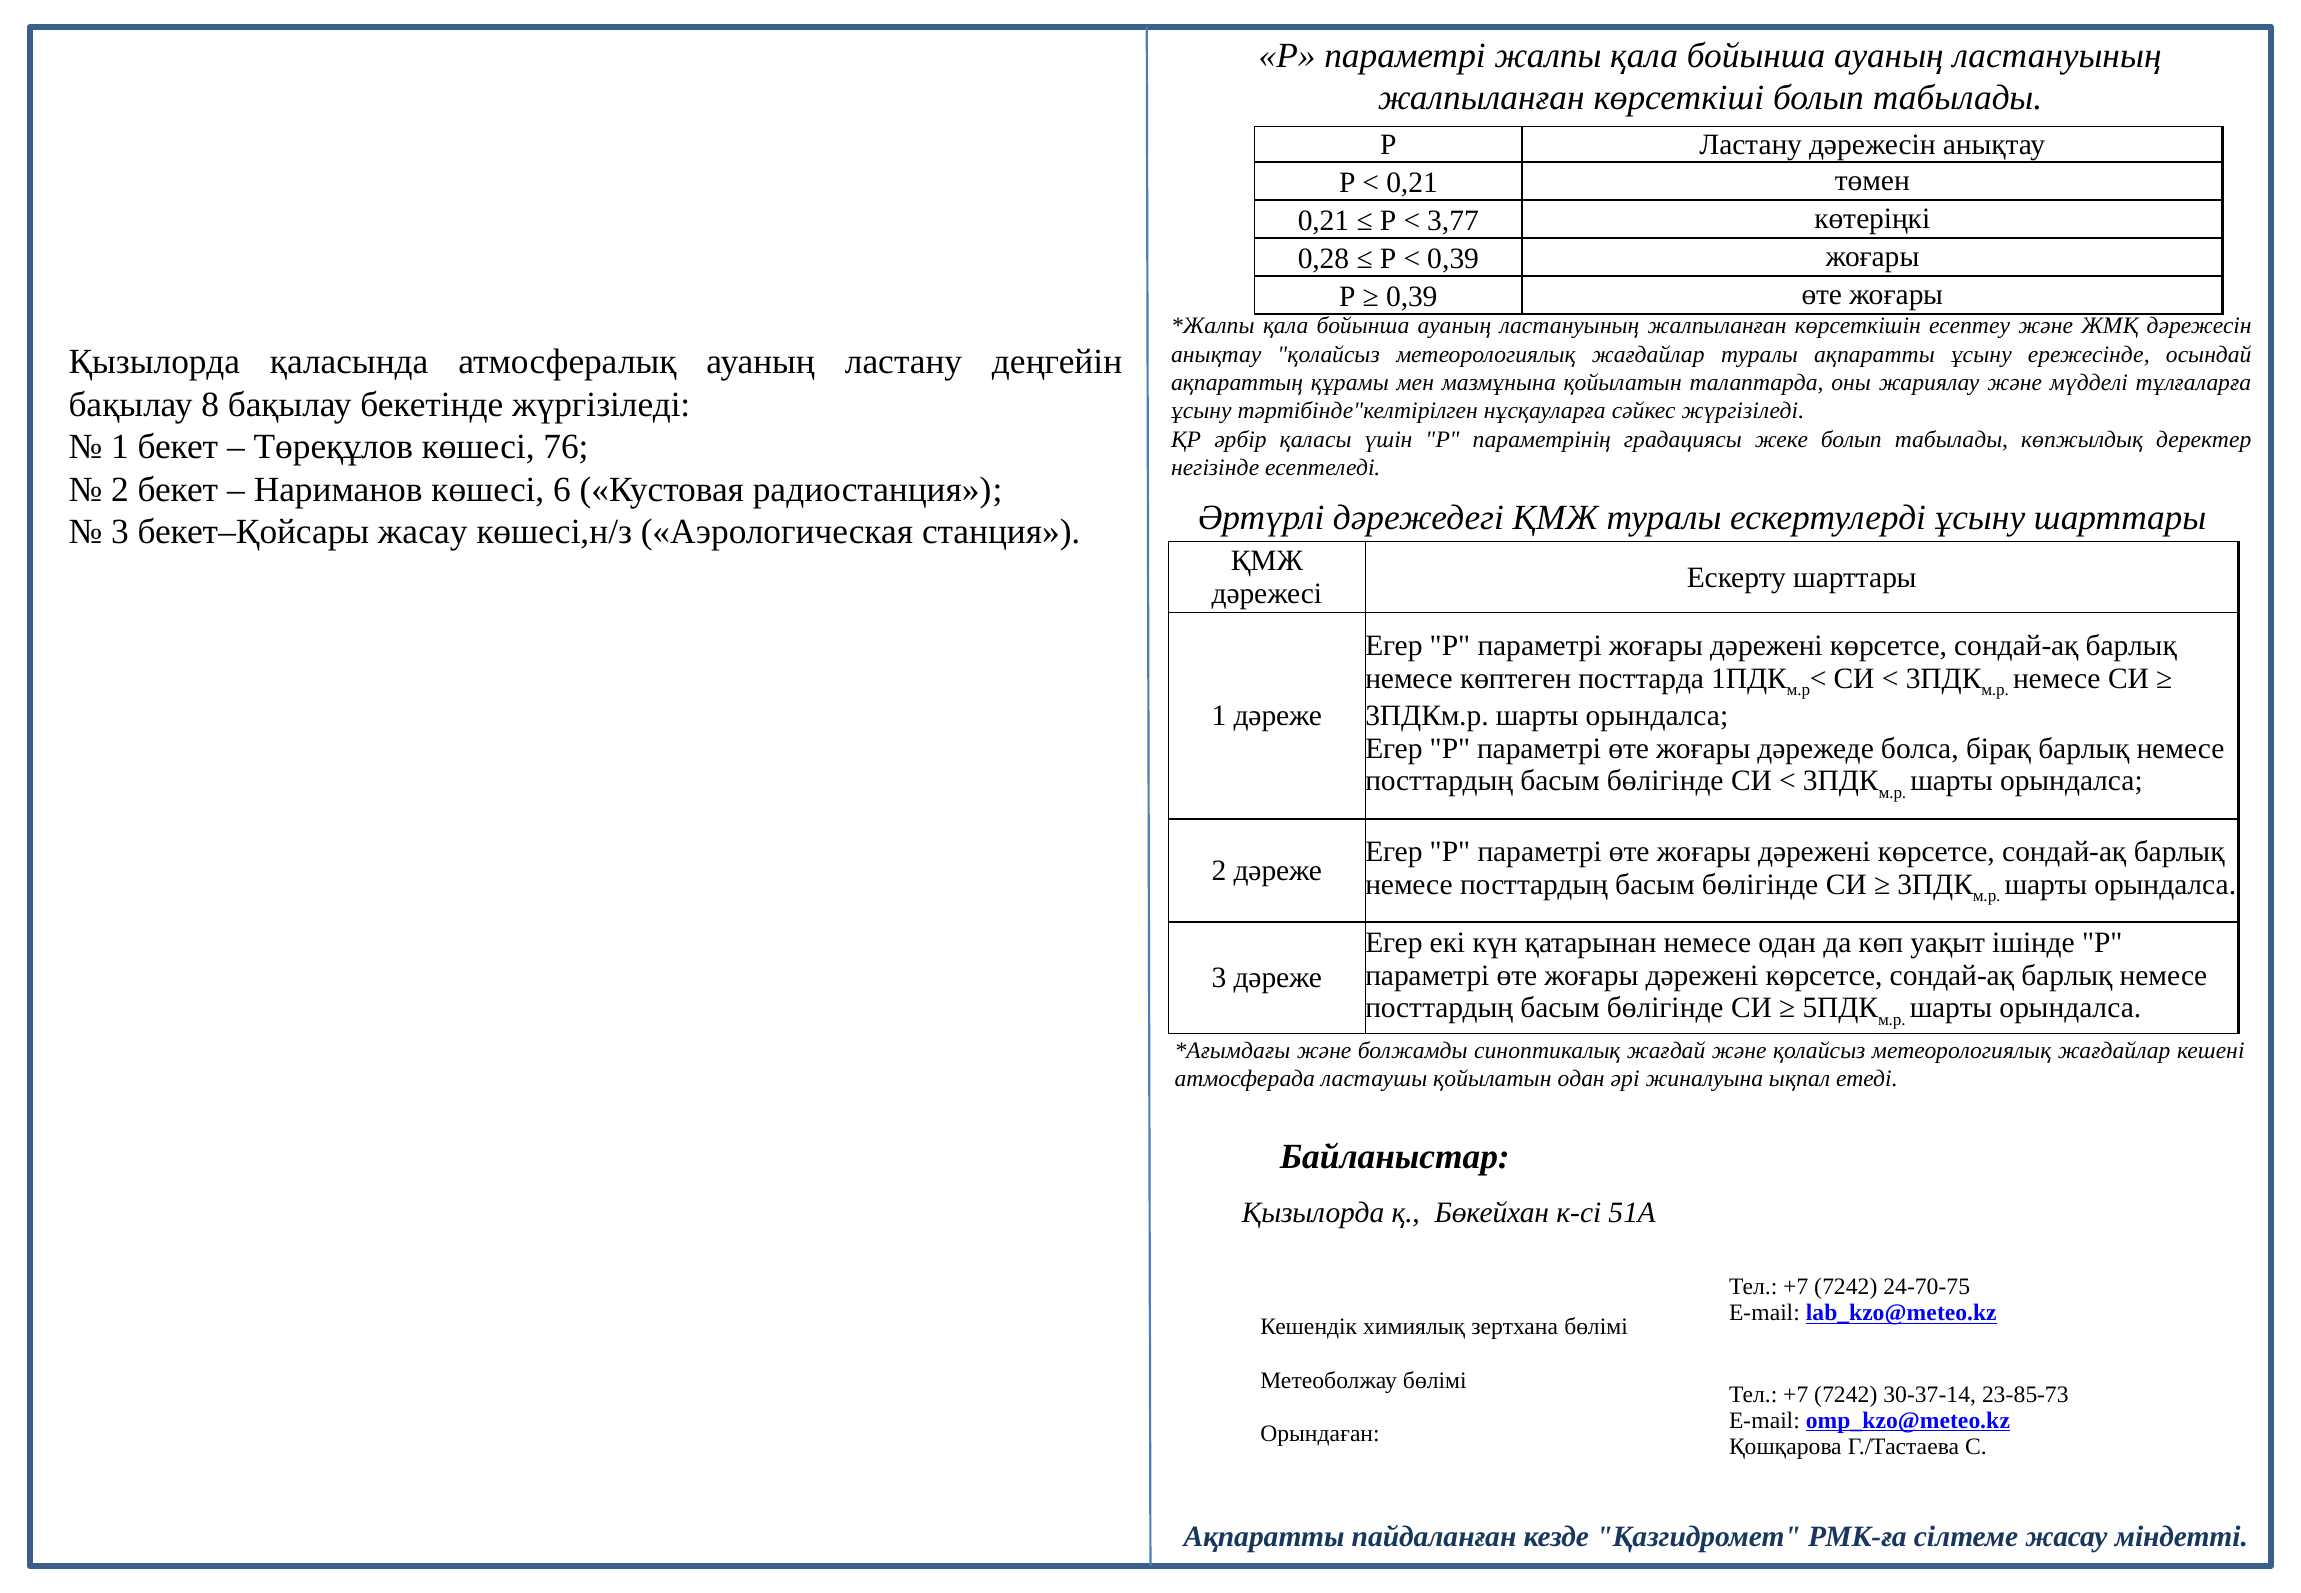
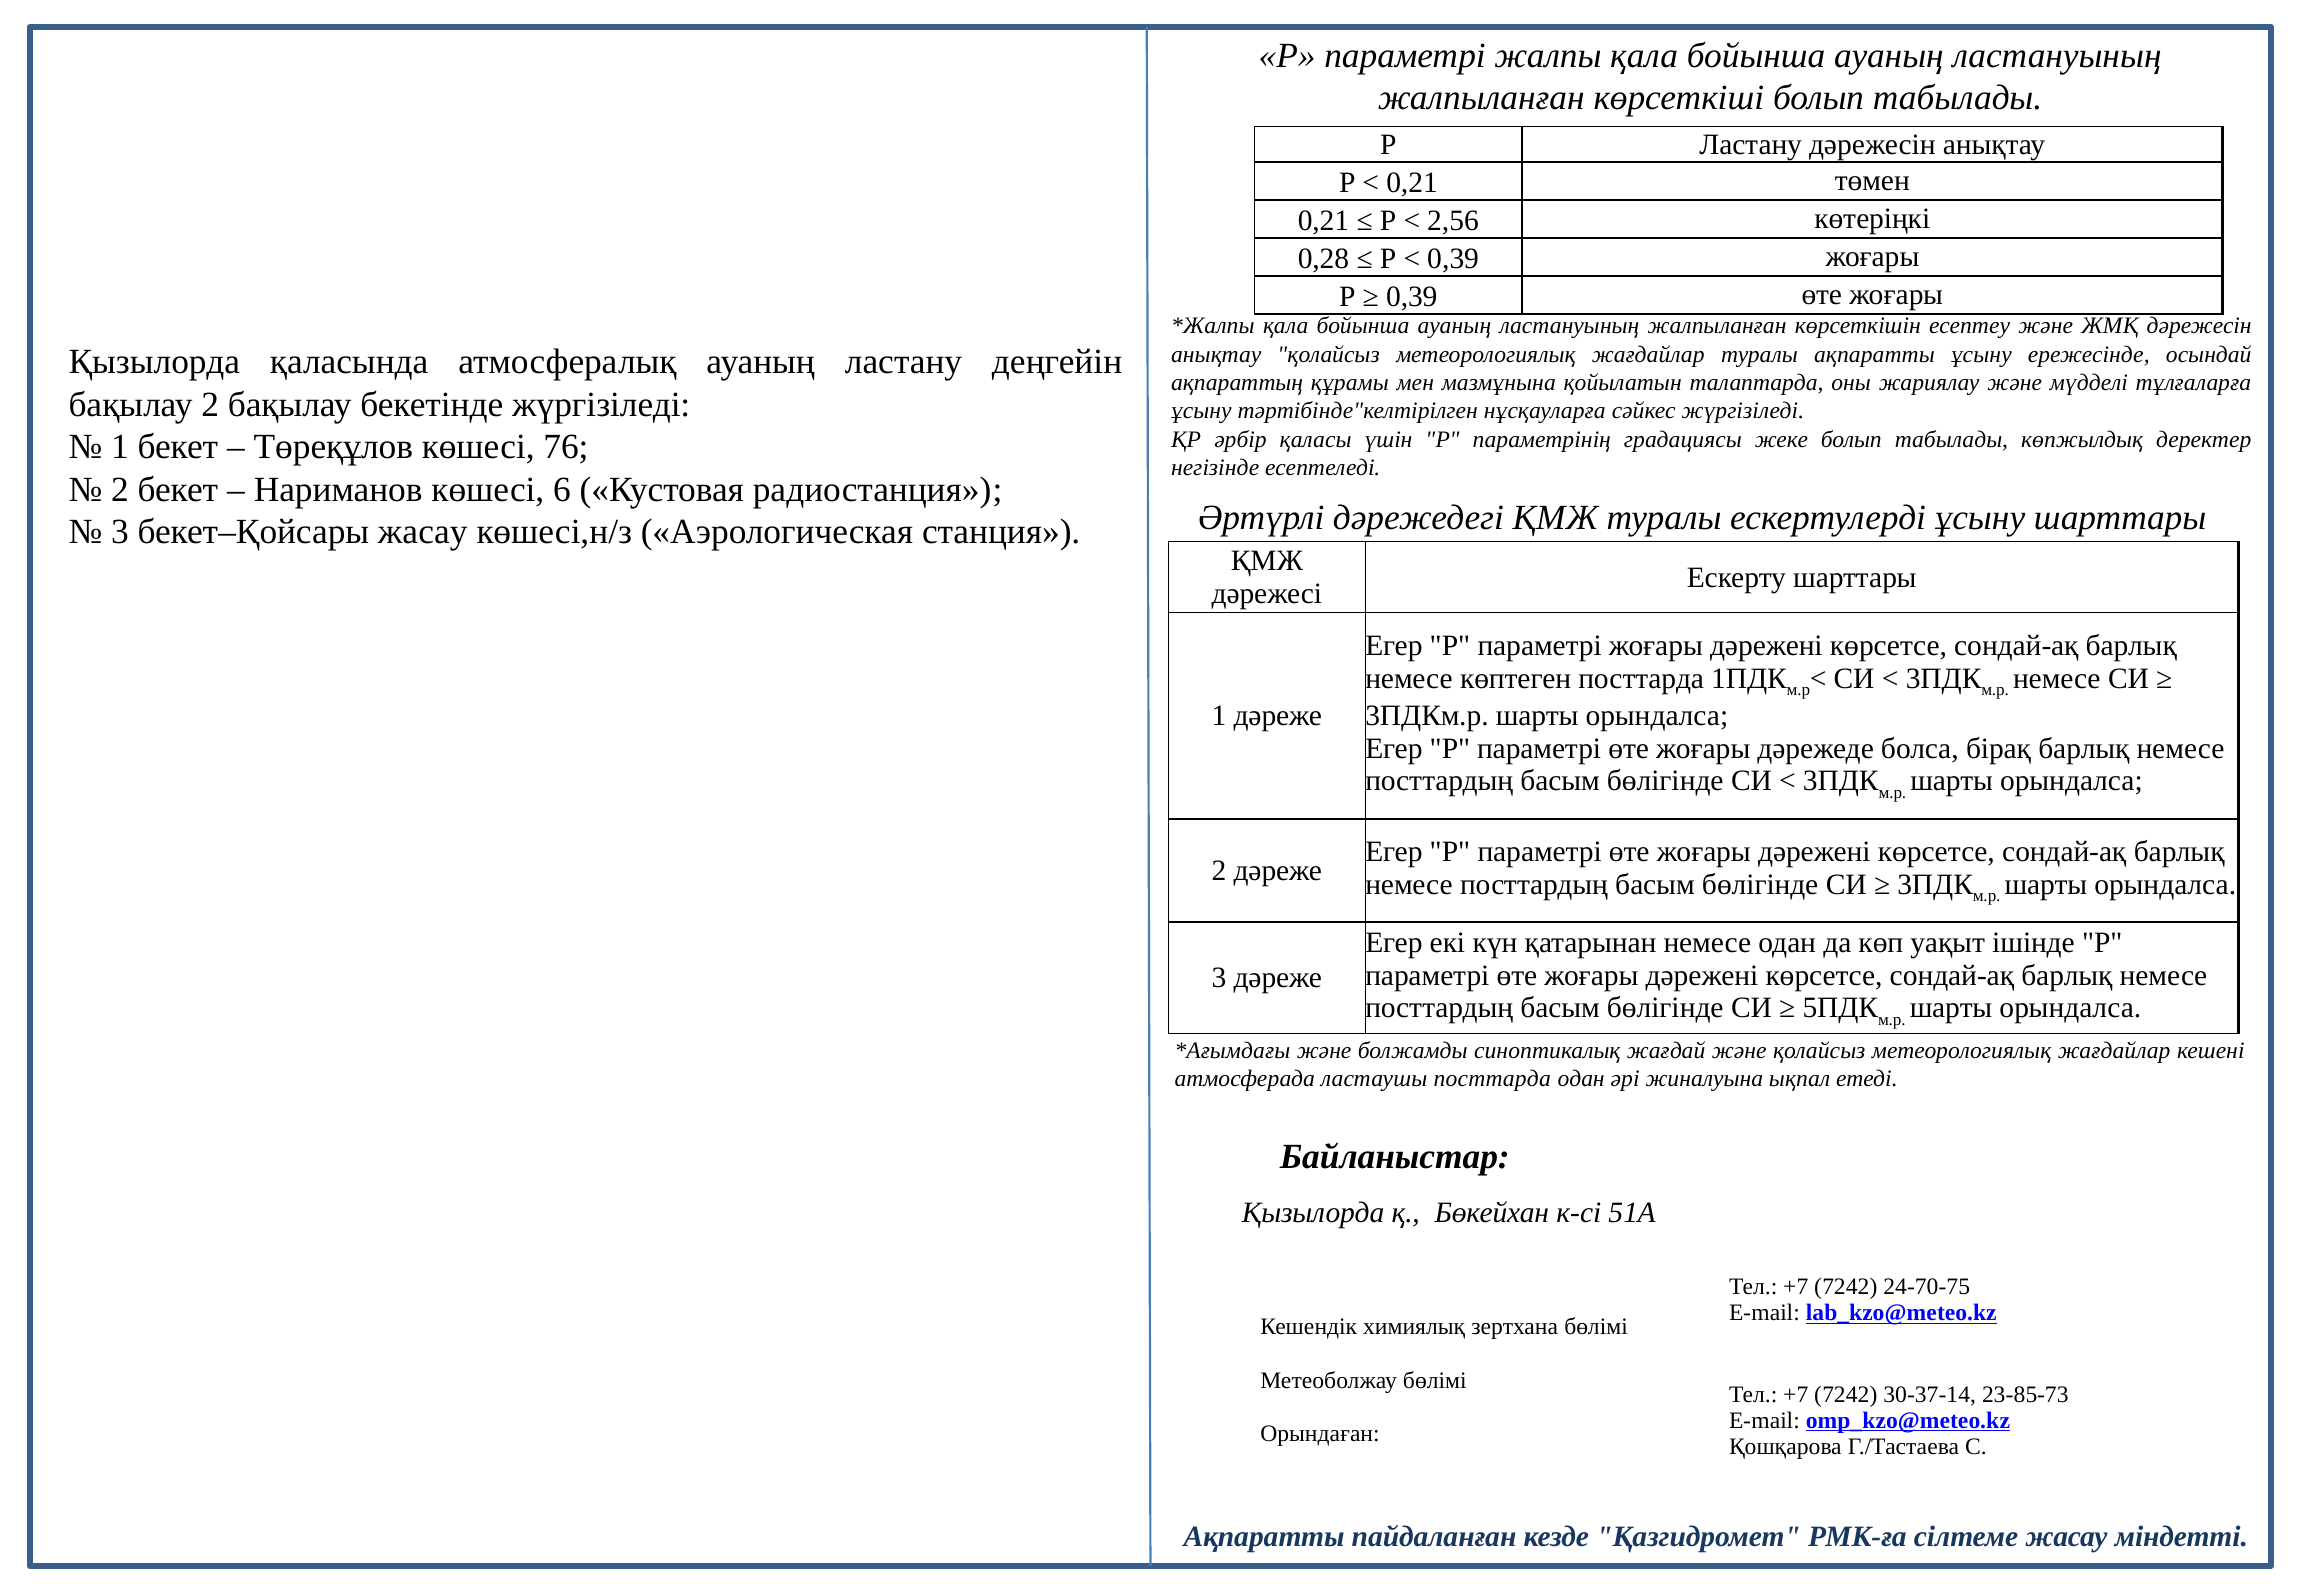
3,77: 3,77 -> 2,56 (1453, 220)
бақылау 8: 8 -> 2 (210, 405)
ластаушы қойылатын: қойылатын -> посттарда (1492, 1079)
